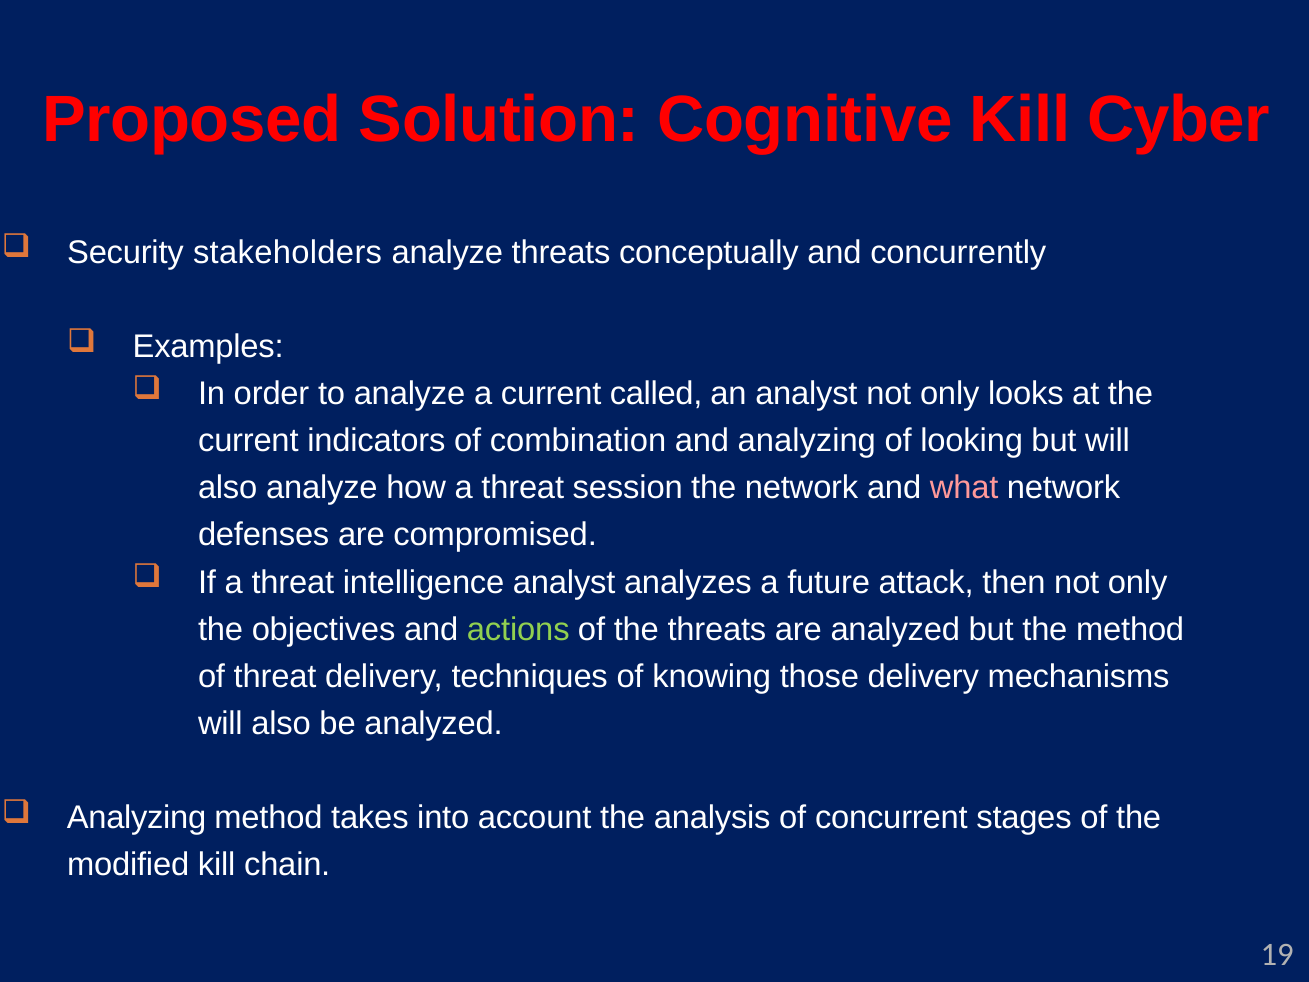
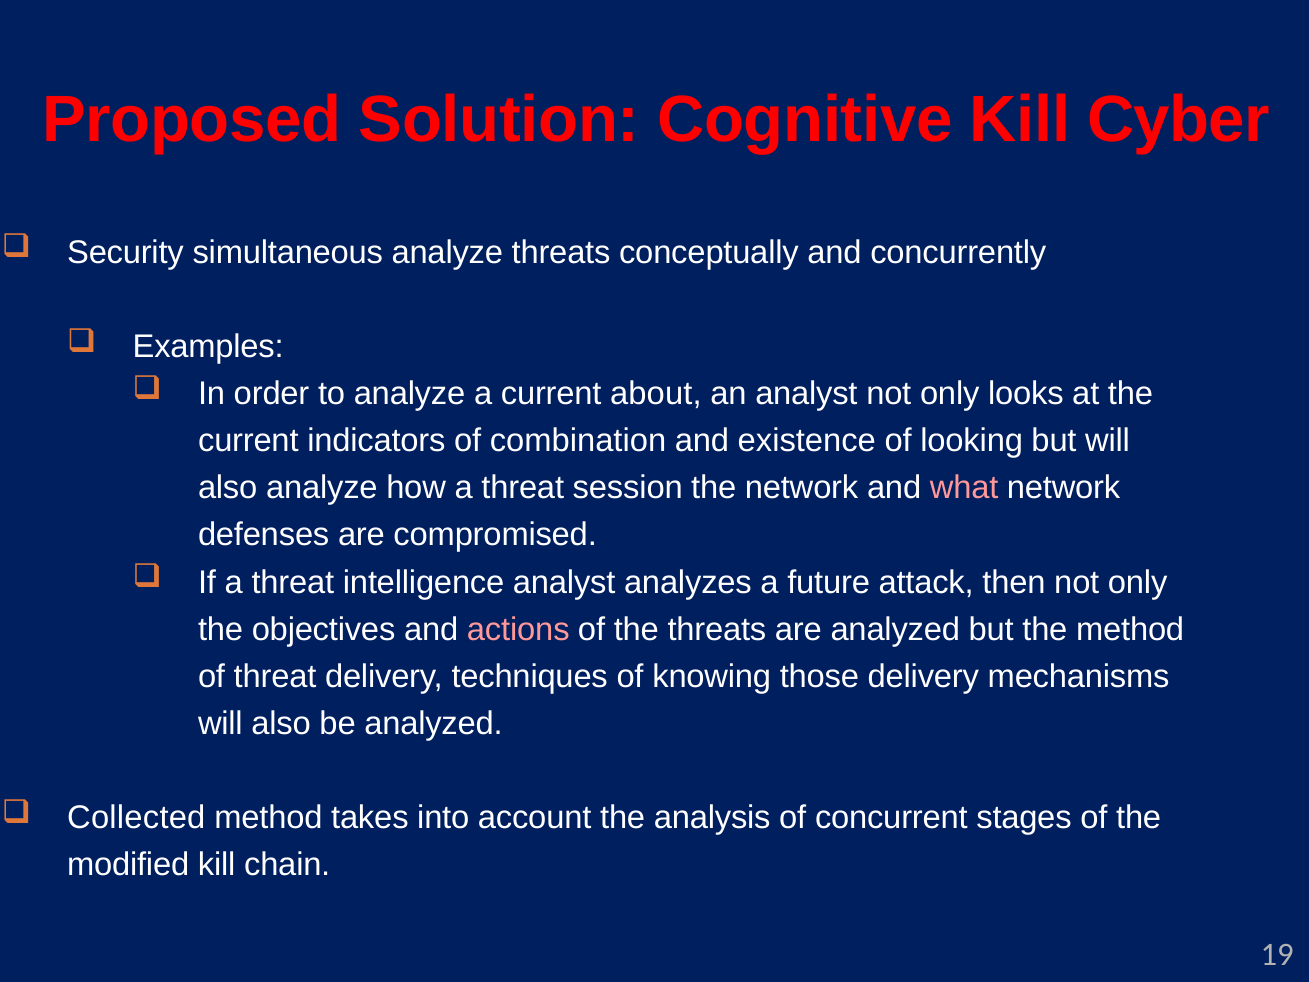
stakeholders: stakeholders -> simultaneous (288, 252)
called: called -> about (656, 394)
and analyzing: analyzing -> existence (807, 441)
actions colour: light green -> pink (518, 629)
Analyzing: Analyzing -> Collected (136, 818)
